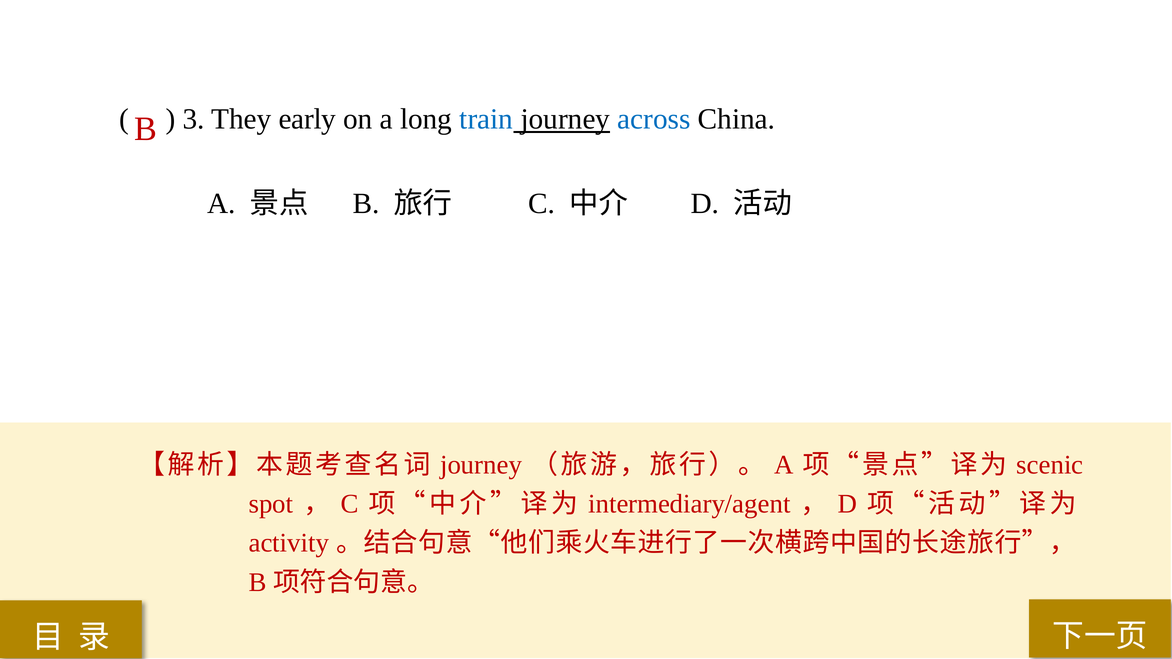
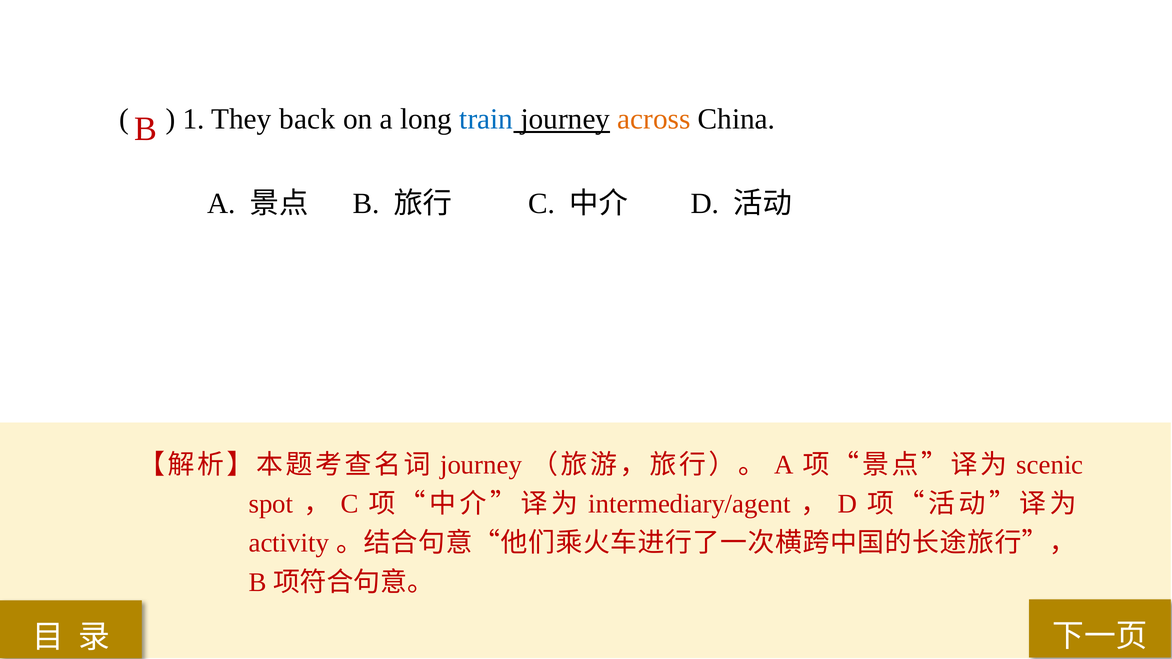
3: 3 -> 1 (194, 119)
early: early -> back (307, 119)
across colour: blue -> orange (654, 119)
